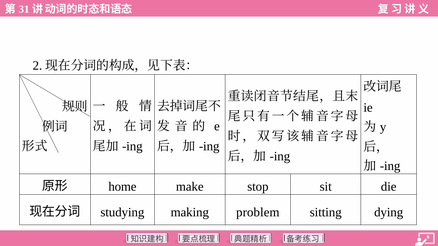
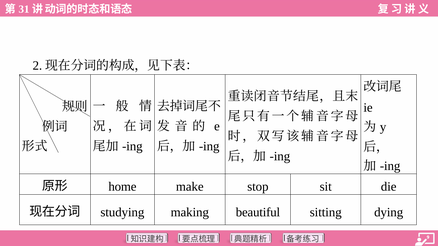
problem: problem -> beautiful (258, 212)
